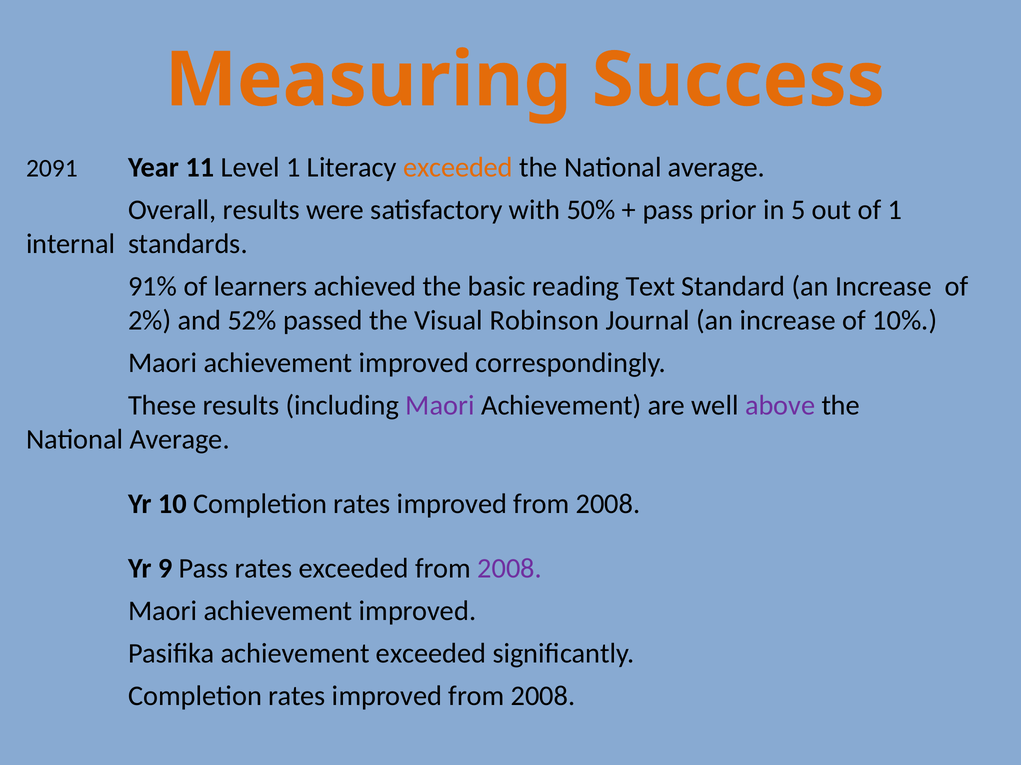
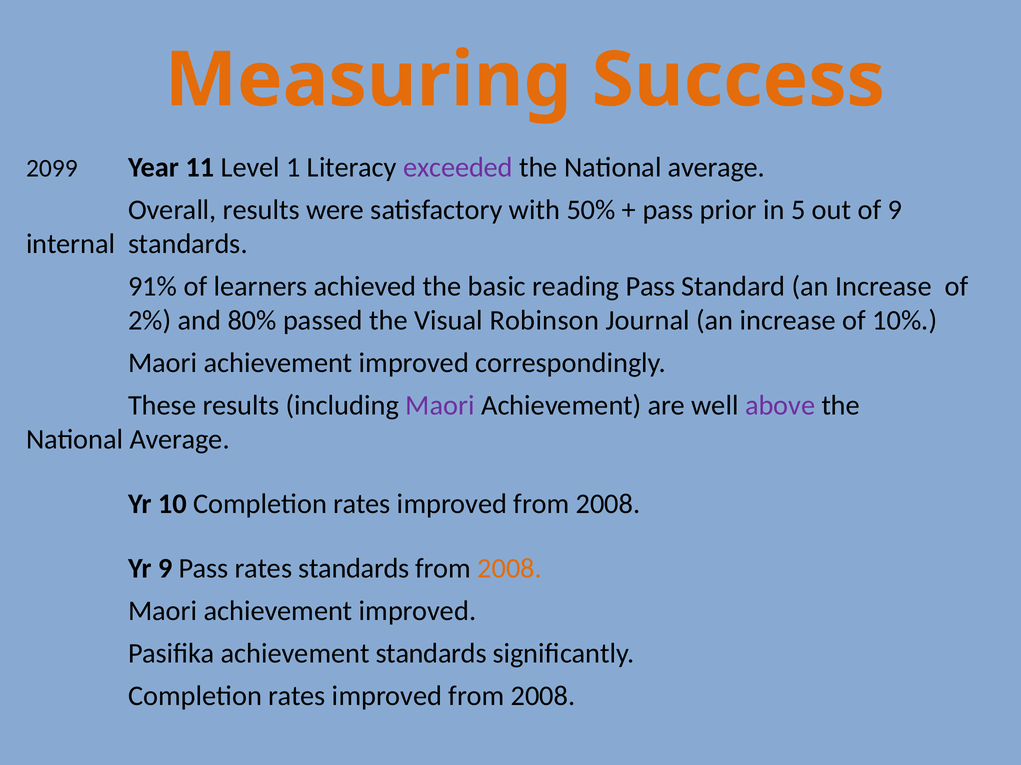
2091: 2091 -> 2099 (52, 169)
exceeded colour: orange -> purple (458, 168)
of 1: 1 -> 9 (895, 210)
reading Text: Text -> Pass (650, 287)
52%: 52% -> 80% (252, 321)
rates exceeded: exceeded -> standards (354, 569)
2008 colour: purple -> orange (510, 569)
achievement exceeded: exceeded -> standards (431, 654)
